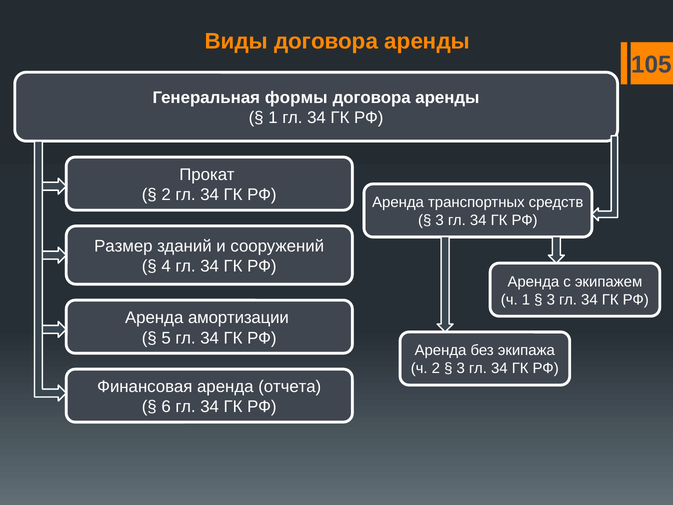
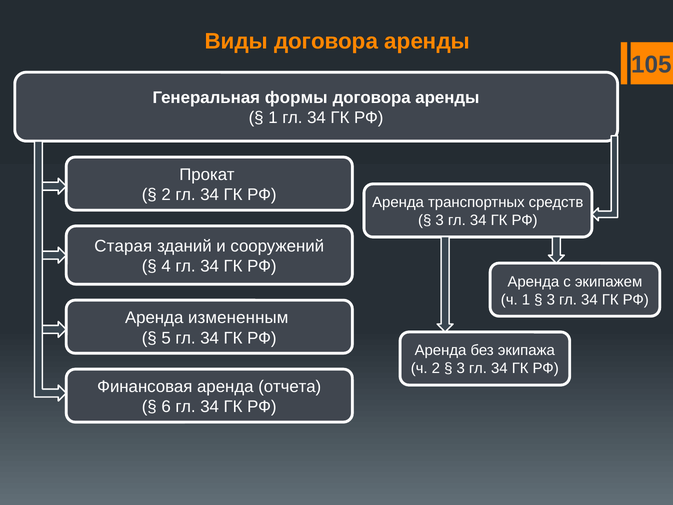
Размер: Размер -> Старая (123, 246)
амортизации: амортизации -> измененным (238, 318)
